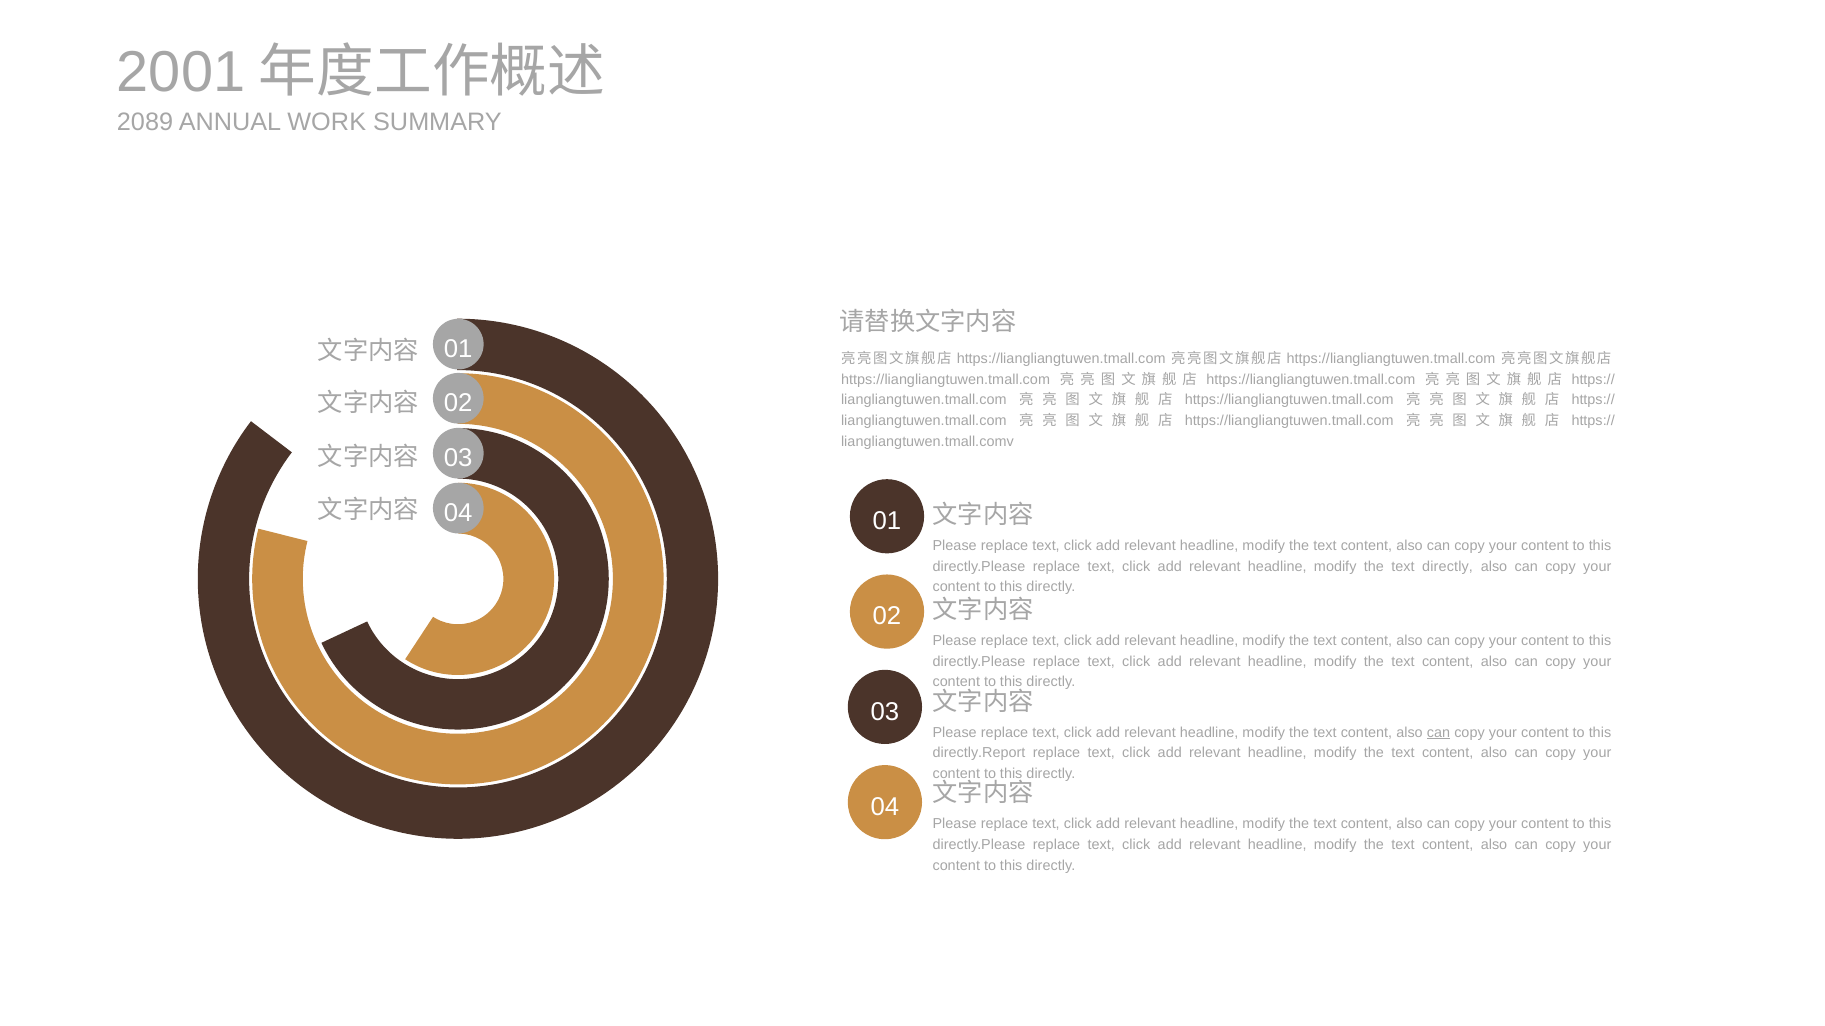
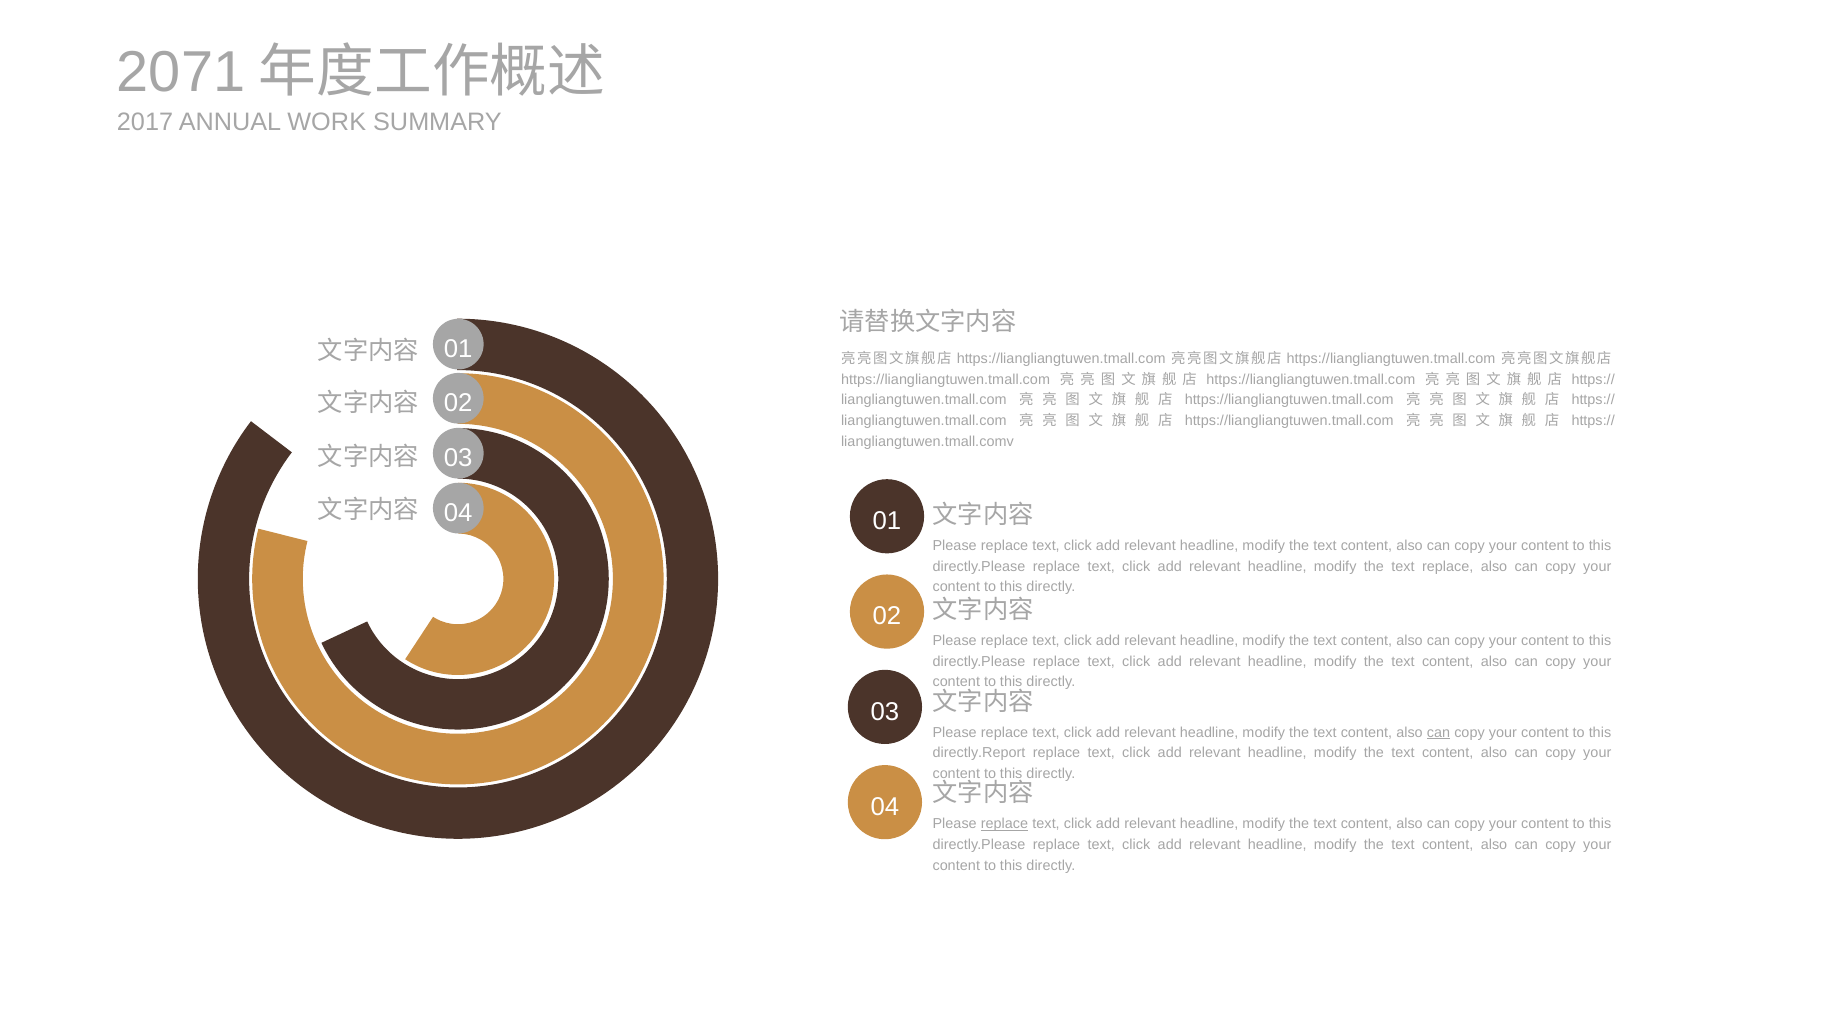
2001: 2001 -> 2071 (181, 72)
2089: 2089 -> 2017 (145, 122)
text directly: directly -> replace (1448, 567)
replace underline: none -> present (1005, 824)
